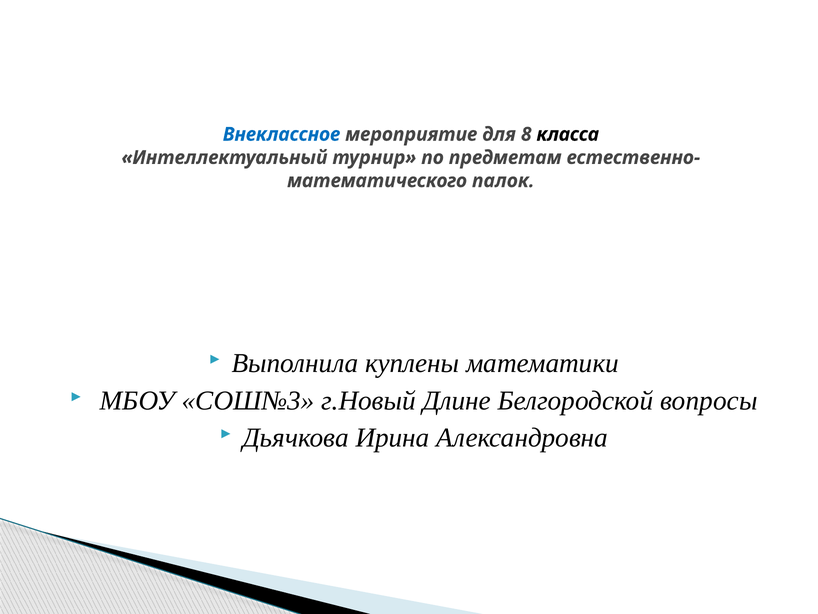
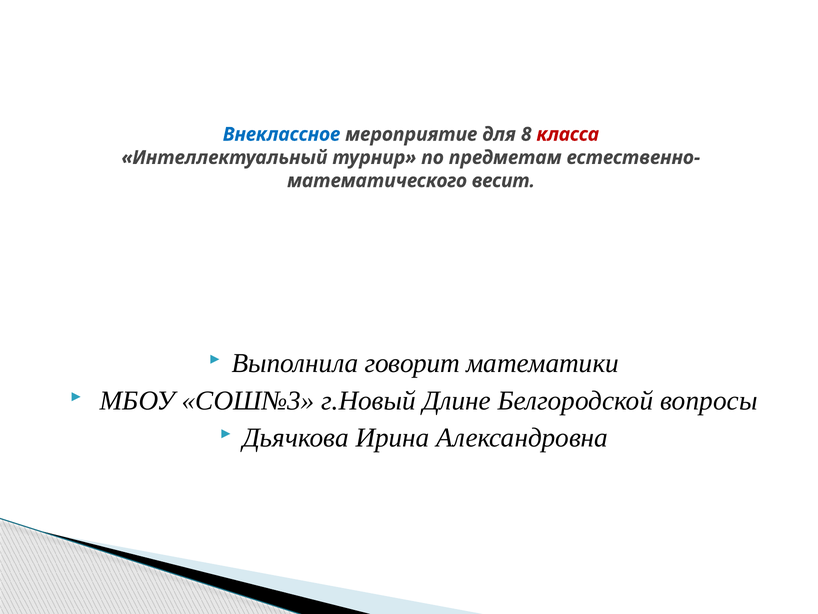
класса colour: black -> red (568, 134)
палок: палок -> весит (503, 181)
куплены: куплены -> говорит (412, 363)
